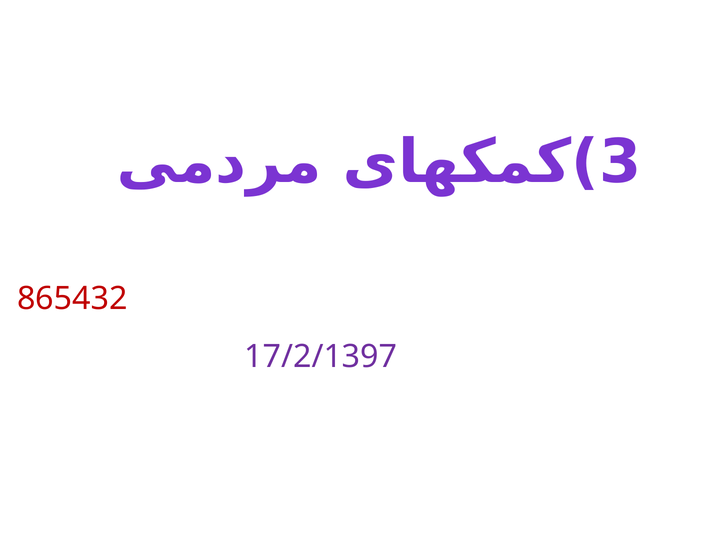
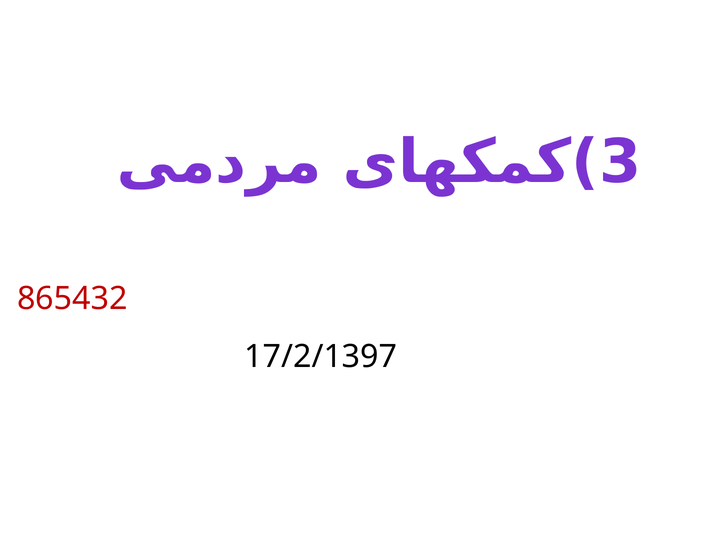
17/2/1397 colour: purple -> black (321, 357)
